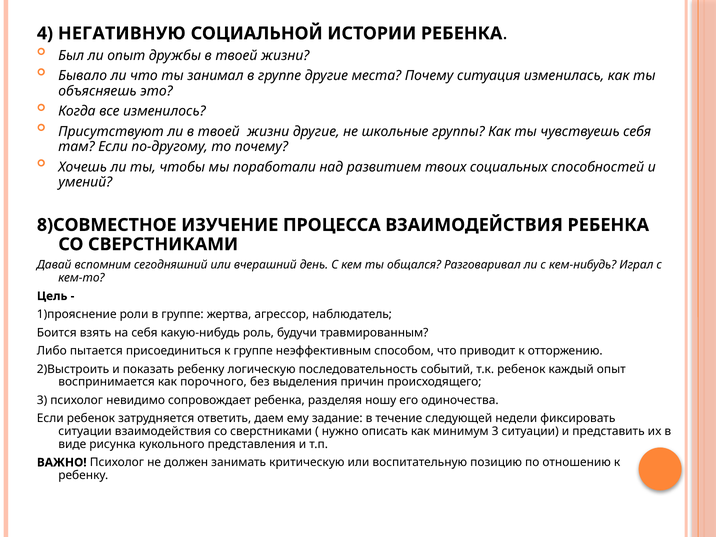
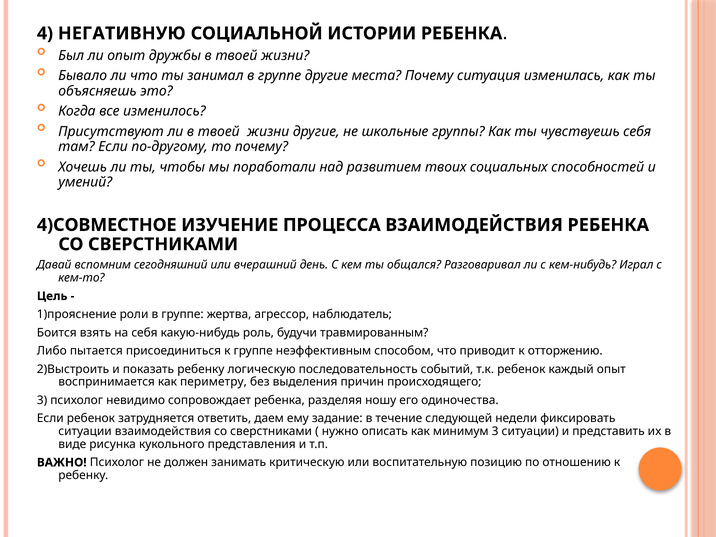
8)СОВМЕСТНОЕ: 8)СОВМЕСТНОЕ -> 4)СОВМЕСТНОЕ (107, 225)
порочного: порочного -> периметру (213, 382)
